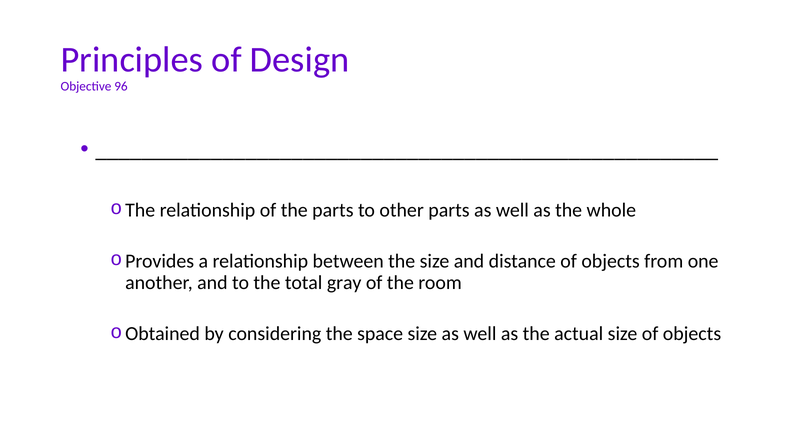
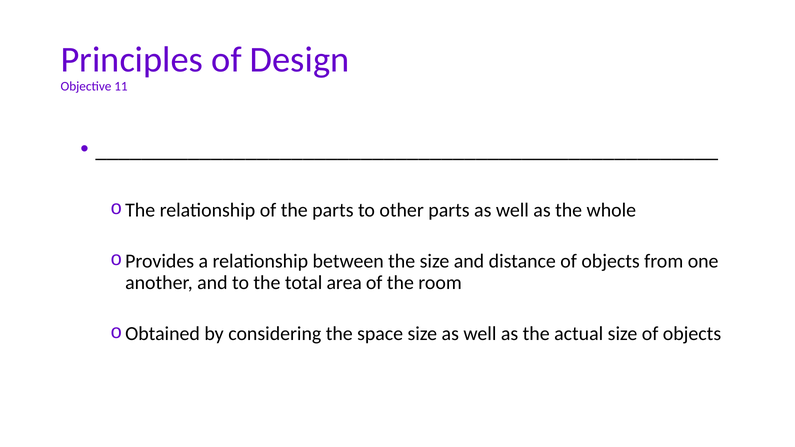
96: 96 -> 11 (121, 87)
gray: gray -> area (344, 283)
